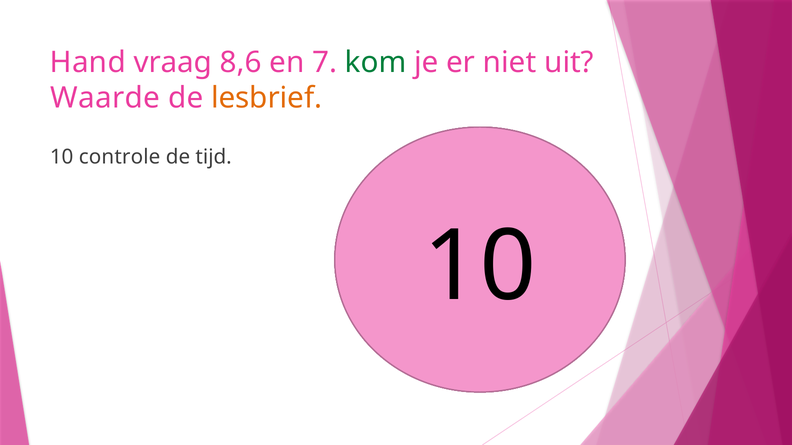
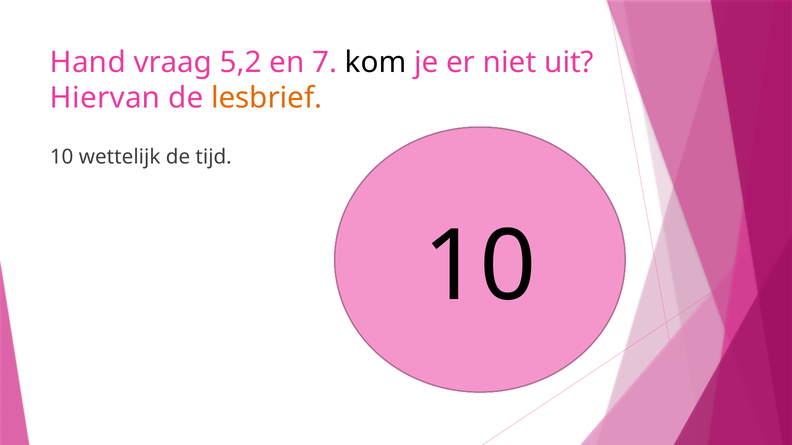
8,6: 8,6 -> 5,2 (241, 62)
kom colour: green -> black (376, 62)
Waarde: Waarde -> Hiervan (105, 98)
controle: controle -> wettelijk (120, 157)
